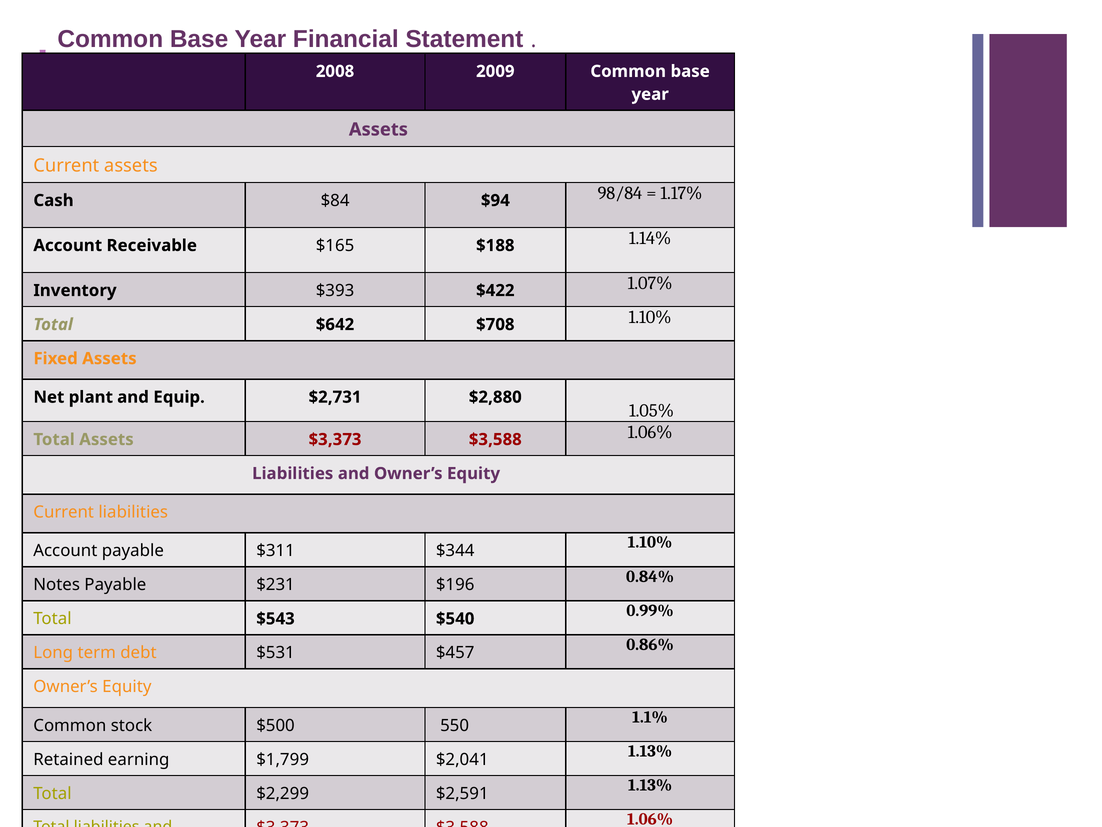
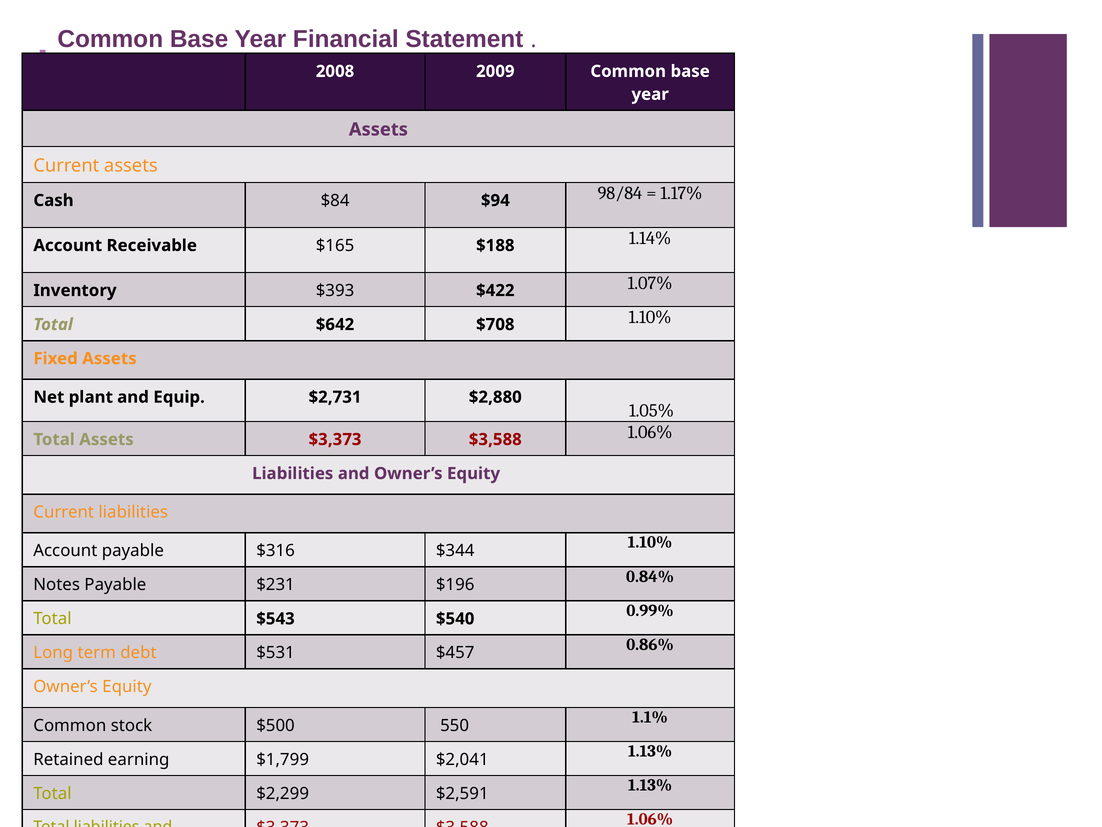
$311: $311 -> $316 (276, 550)
